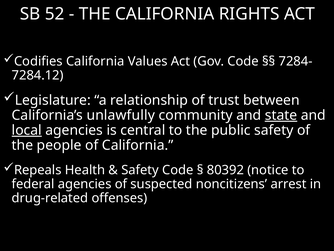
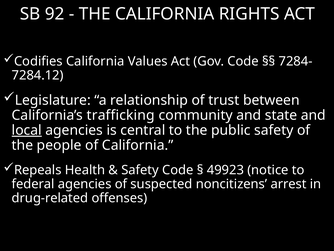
52: 52 -> 92 (55, 14)
unlawfully: unlawfully -> trafficking (121, 115)
state underline: present -> none (281, 115)
80392: 80392 -> 49923 (225, 170)
